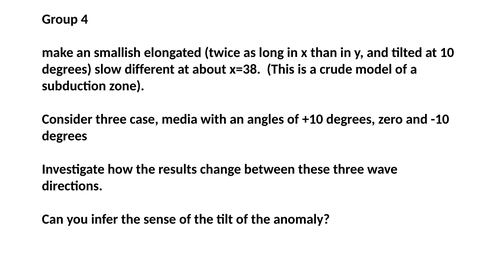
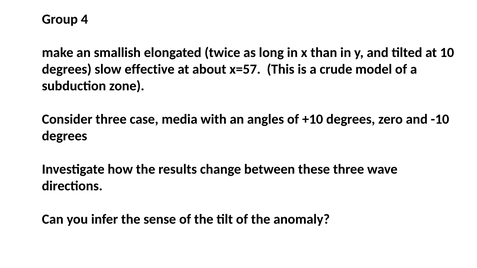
different: different -> effective (150, 69)
x=38: x=38 -> x=57 (245, 69)
